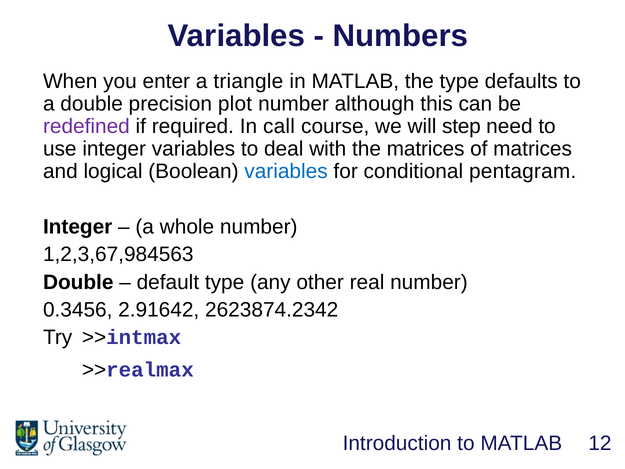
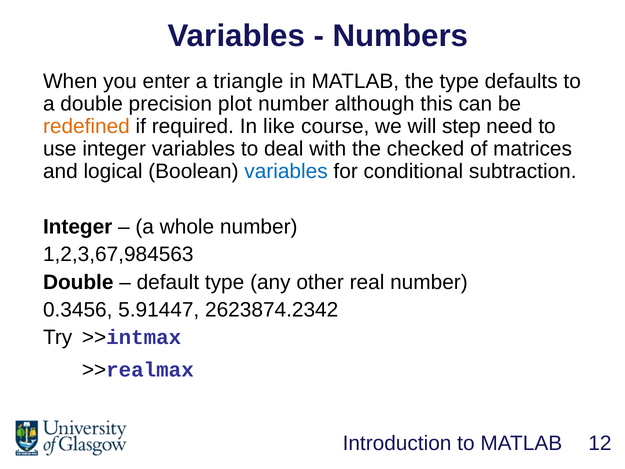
redefined colour: purple -> orange (86, 126)
call: call -> like (279, 126)
the matrices: matrices -> checked (426, 149)
pentagram: pentagram -> subtraction (523, 171)
2.91642: 2.91642 -> 5.91447 (159, 310)
